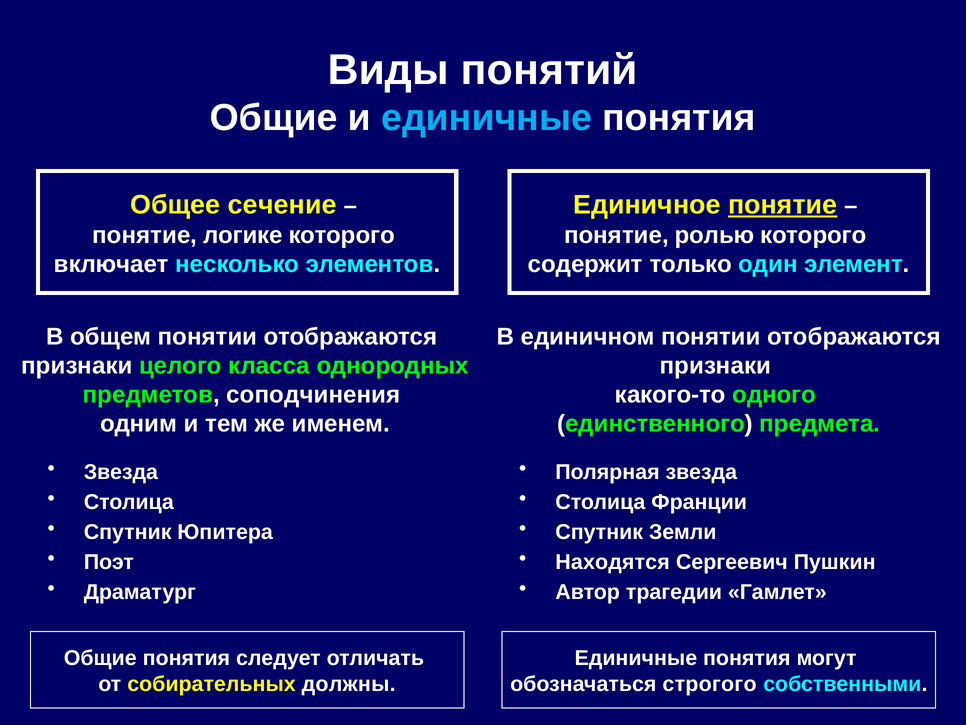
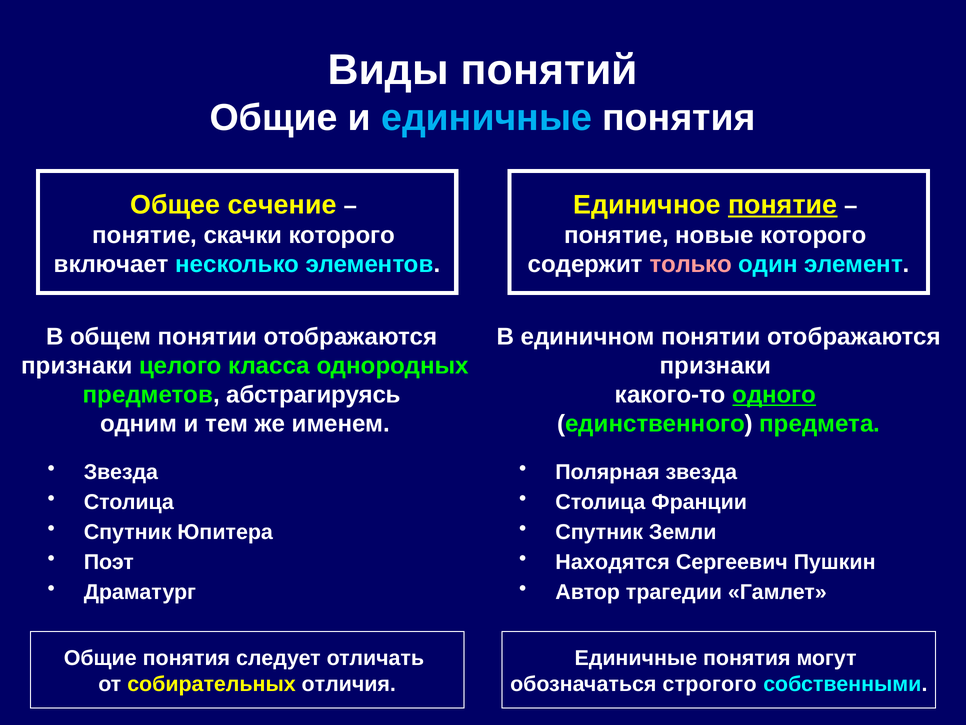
логике: логике -> скачки (243, 235)
ролью: ролью -> новые (715, 235)
только colour: white -> pink (691, 264)
соподчинения: соподчинения -> абстрагируясь (314, 395)
одного underline: none -> present (774, 395)
должны: должны -> отличия (349, 684)
